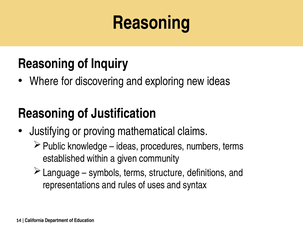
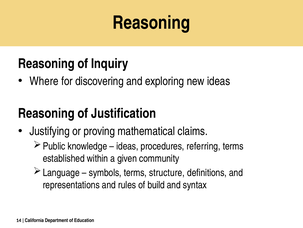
numbers: numbers -> referring (204, 146)
uses: uses -> build (156, 184)
